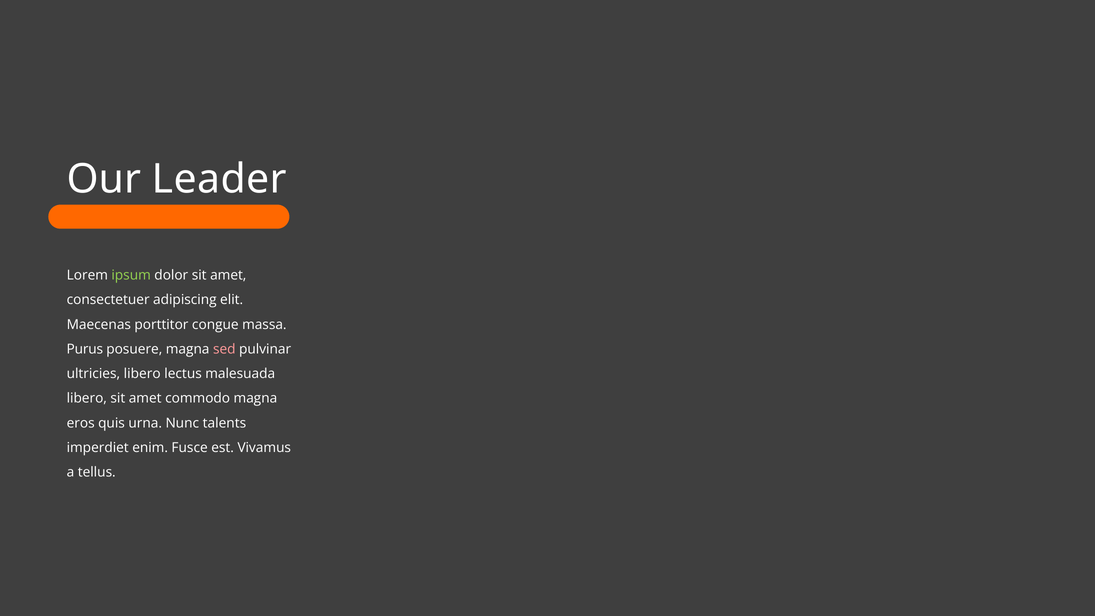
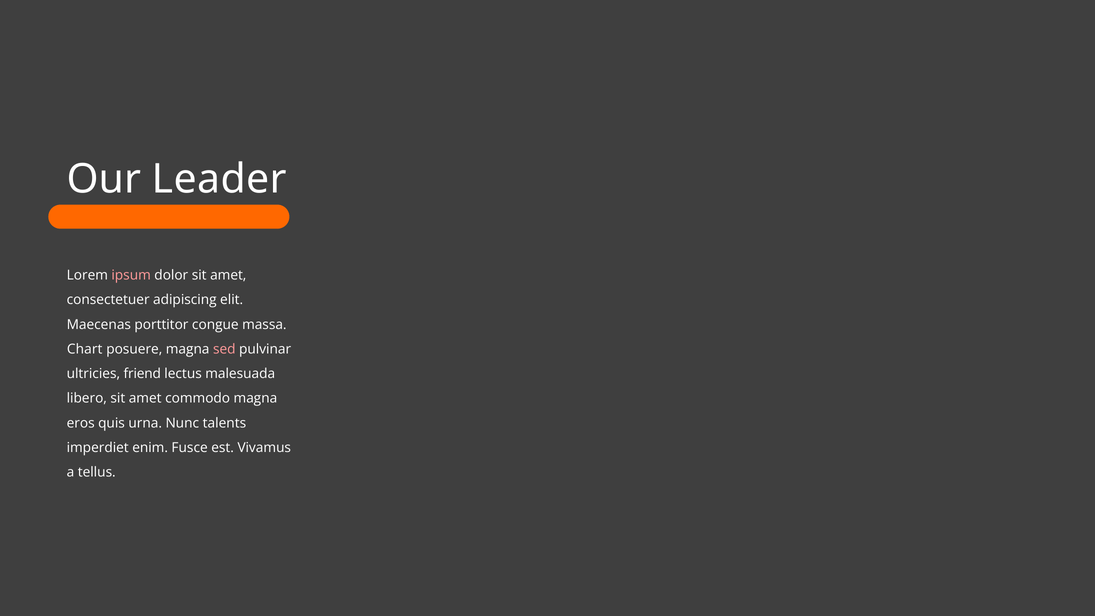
ipsum colour: light green -> pink (131, 275)
Purus: Purus -> Chart (85, 349)
ultricies libero: libero -> friend (142, 374)
